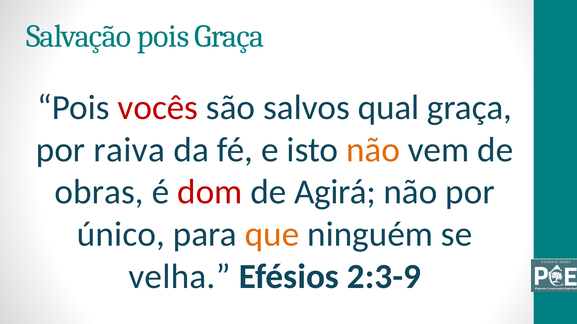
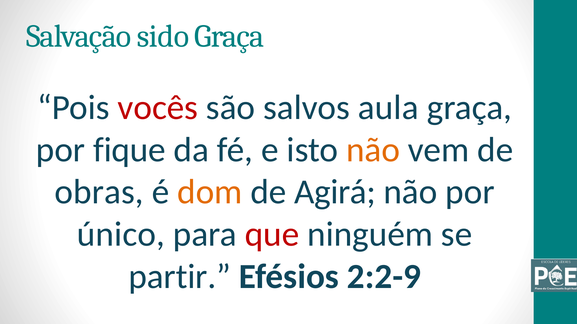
Salvação pois: pois -> sido (163, 36)
qual: qual -> aula (388, 108)
raiva: raiva -> fique (129, 150)
dom colour: red -> orange (210, 192)
que colour: orange -> red (272, 235)
velha: velha -> partir (180, 277)
2:3-9: 2:3-9 -> 2:2-9 (384, 277)
